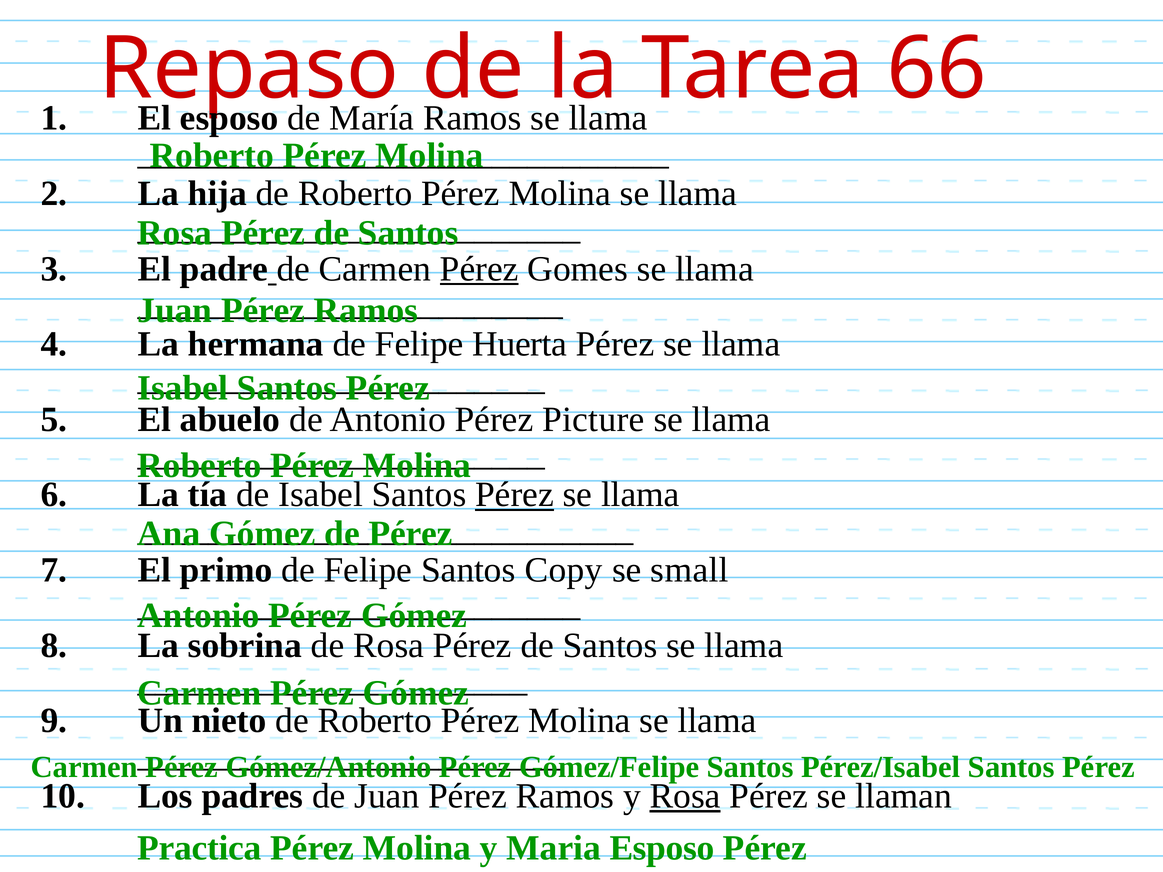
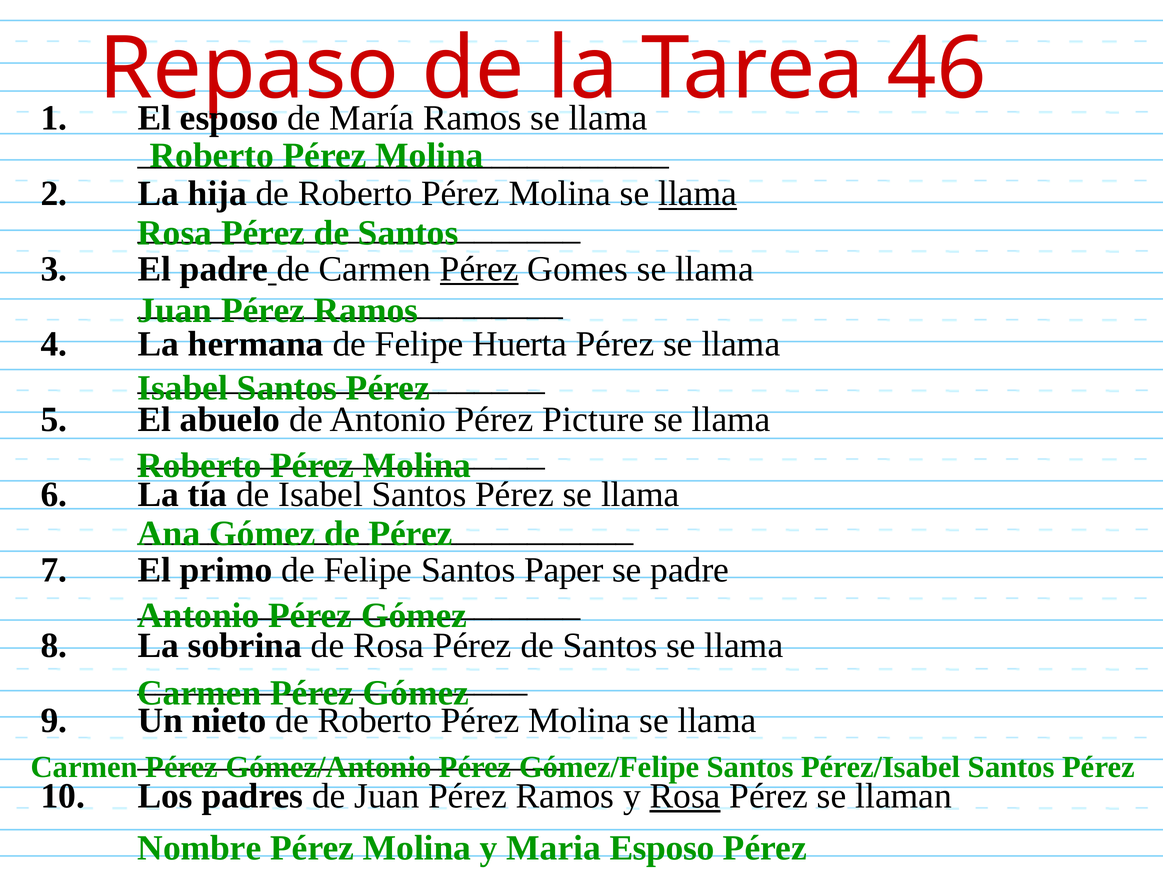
66: 66 -> 46 (937, 69)
llama underline: none -> present (698, 194)
Pérez underline: present -> none (514, 495)
Copy: Copy -> Paper (564, 570)
se small: small -> padre (690, 570)
Practica: Practica -> Nombre (199, 848)
